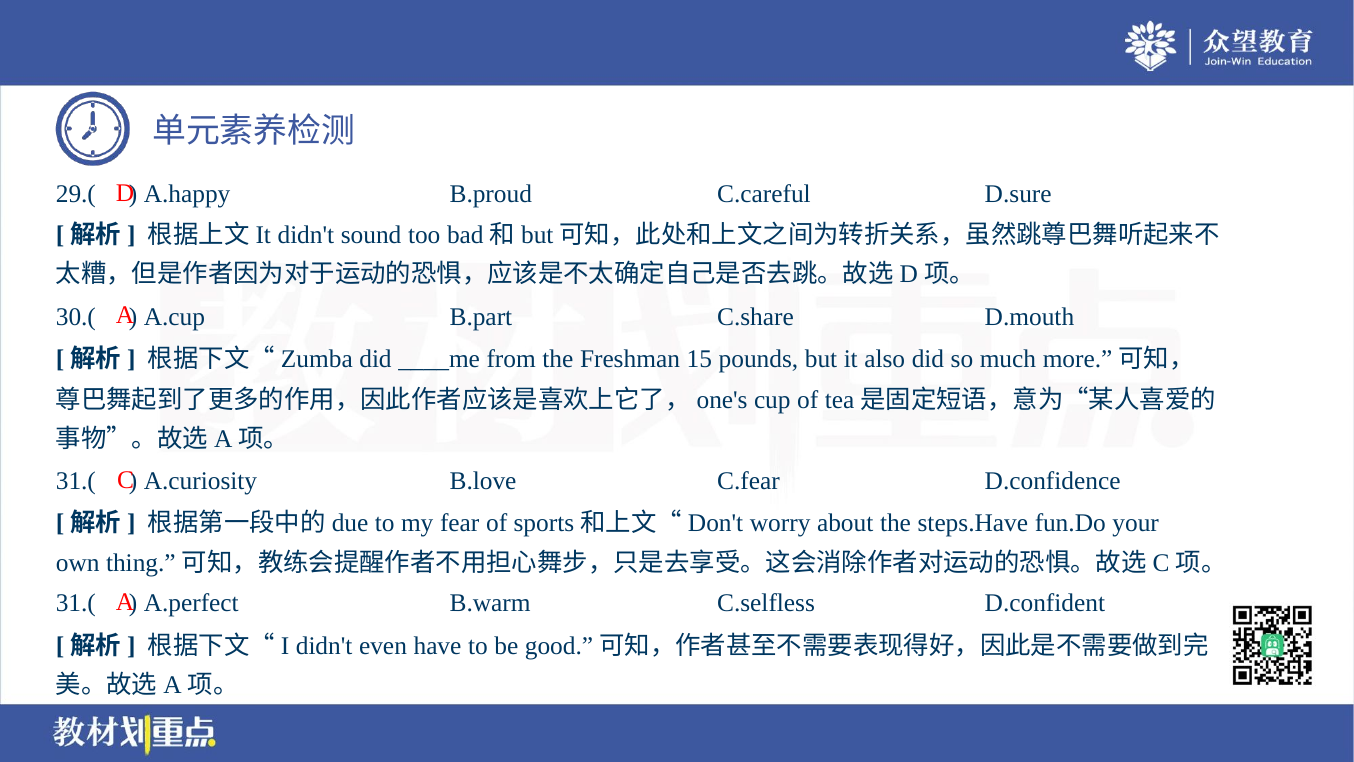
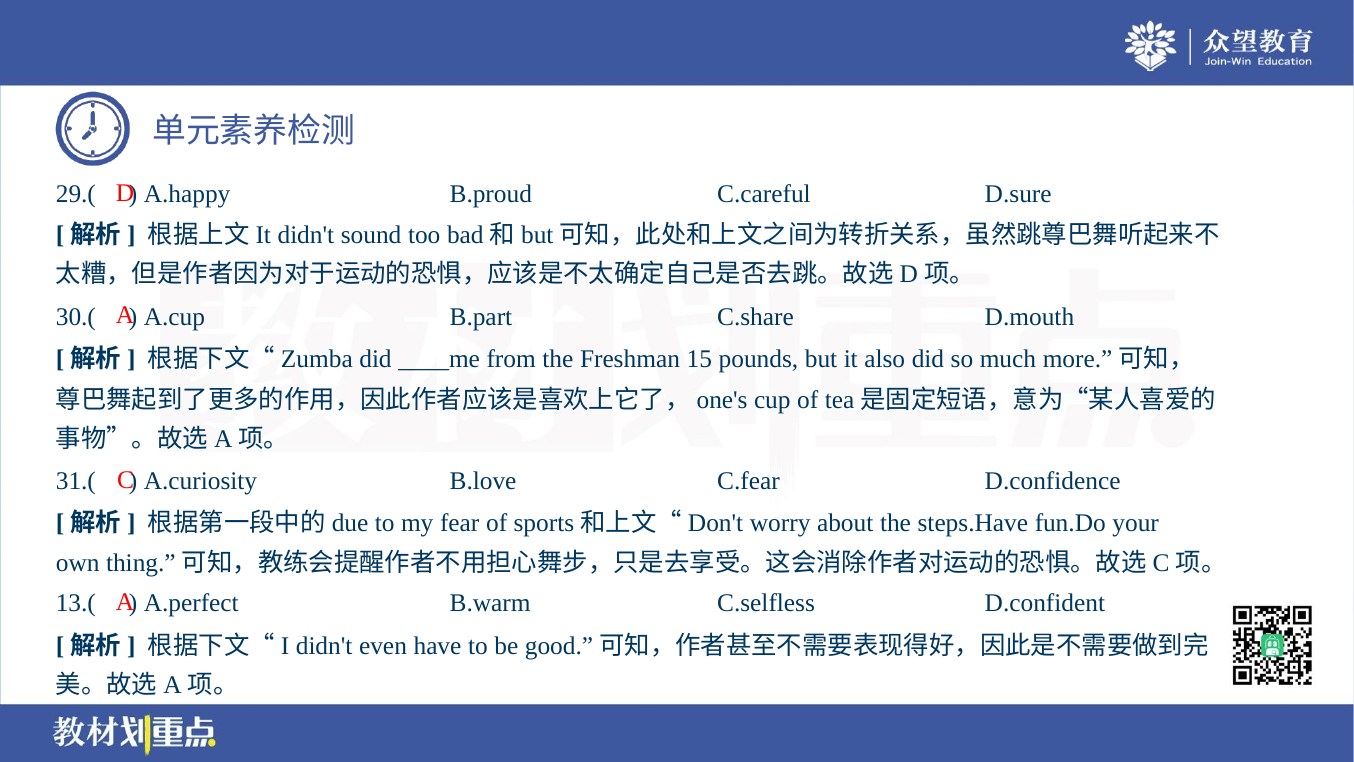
31.(: 31.( -> 13.( (76, 603)
